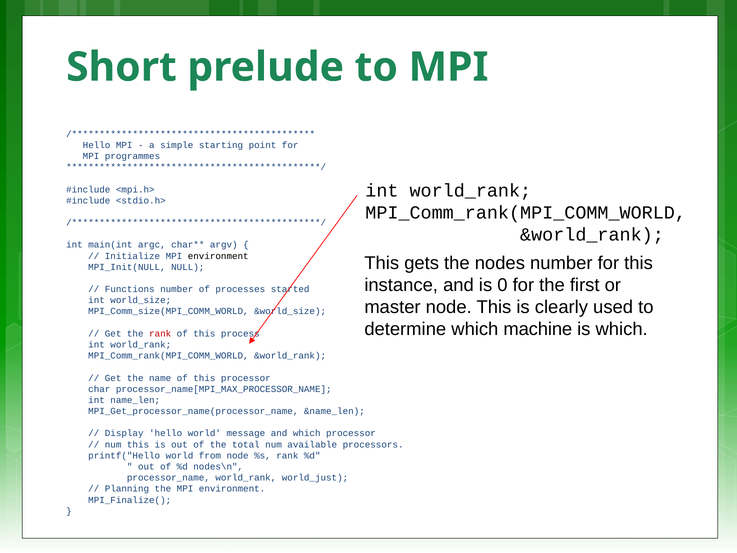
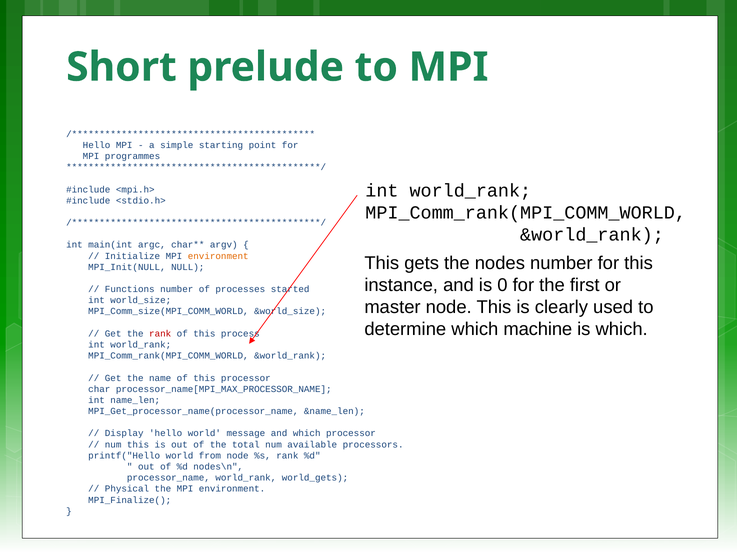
environment colour: black -> orange (218, 256)
world_just: world_just -> world_gets (315, 478)
Planning: Planning -> Physical (127, 489)
